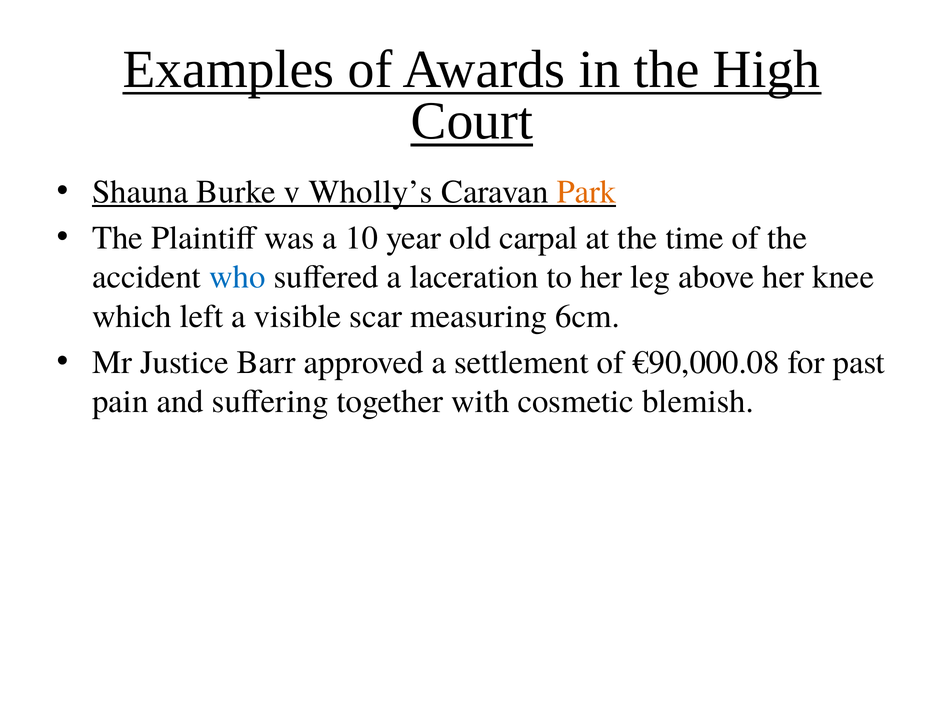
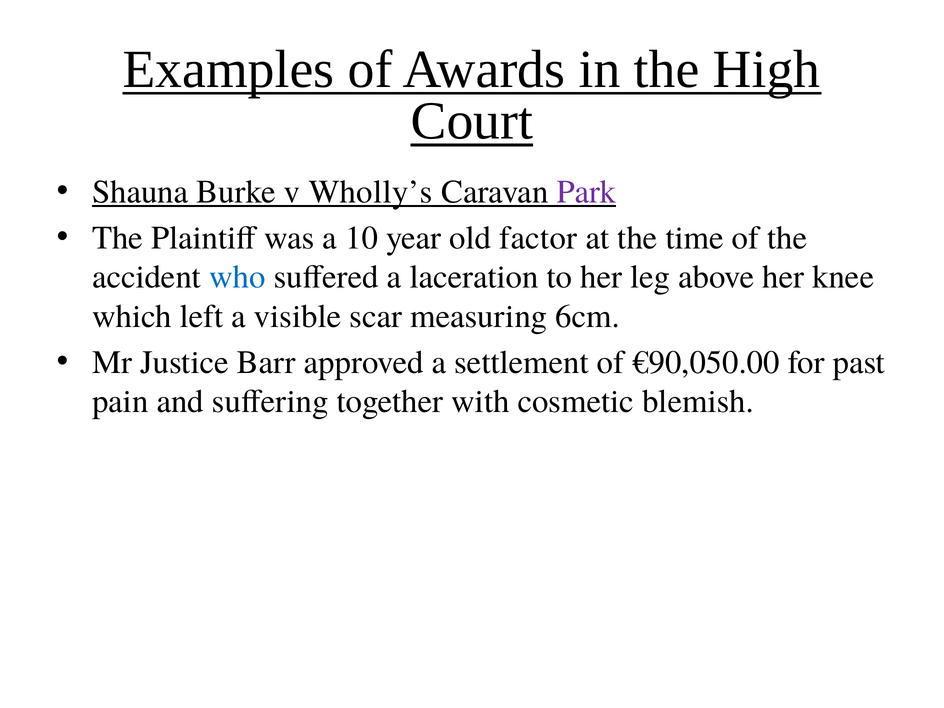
Park colour: orange -> purple (586, 192)
carpal: carpal -> factor (538, 238)
€90,000.08: €90,000.08 -> €90,050.00 (706, 362)
